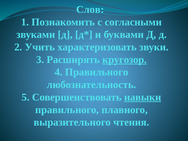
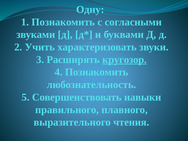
Слов: Слов -> Одну (90, 9)
4 Правильного: Правильного -> Познакомить (97, 72)
навыки underline: present -> none (143, 97)
